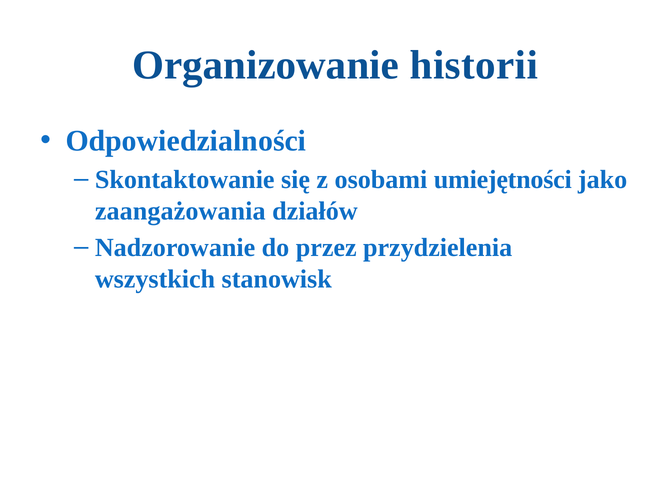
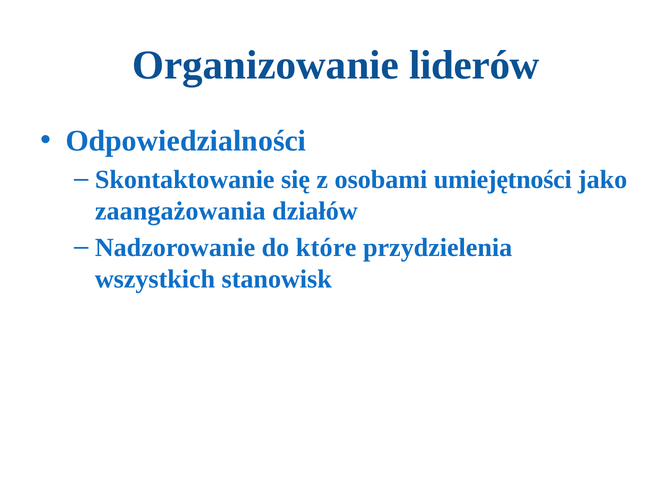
historii: historii -> liderów (474, 65)
przez: przez -> które (326, 248)
